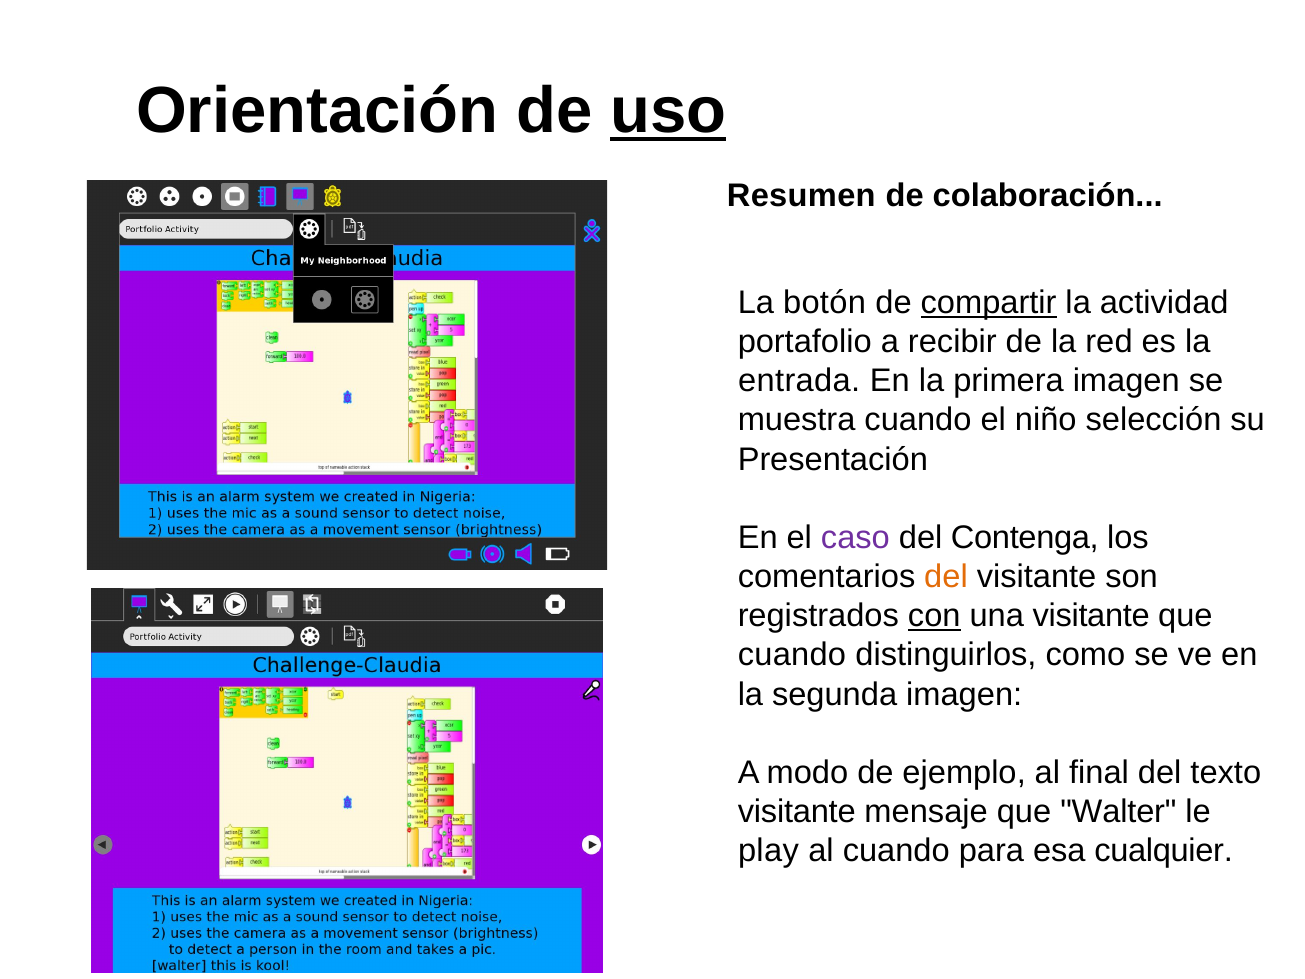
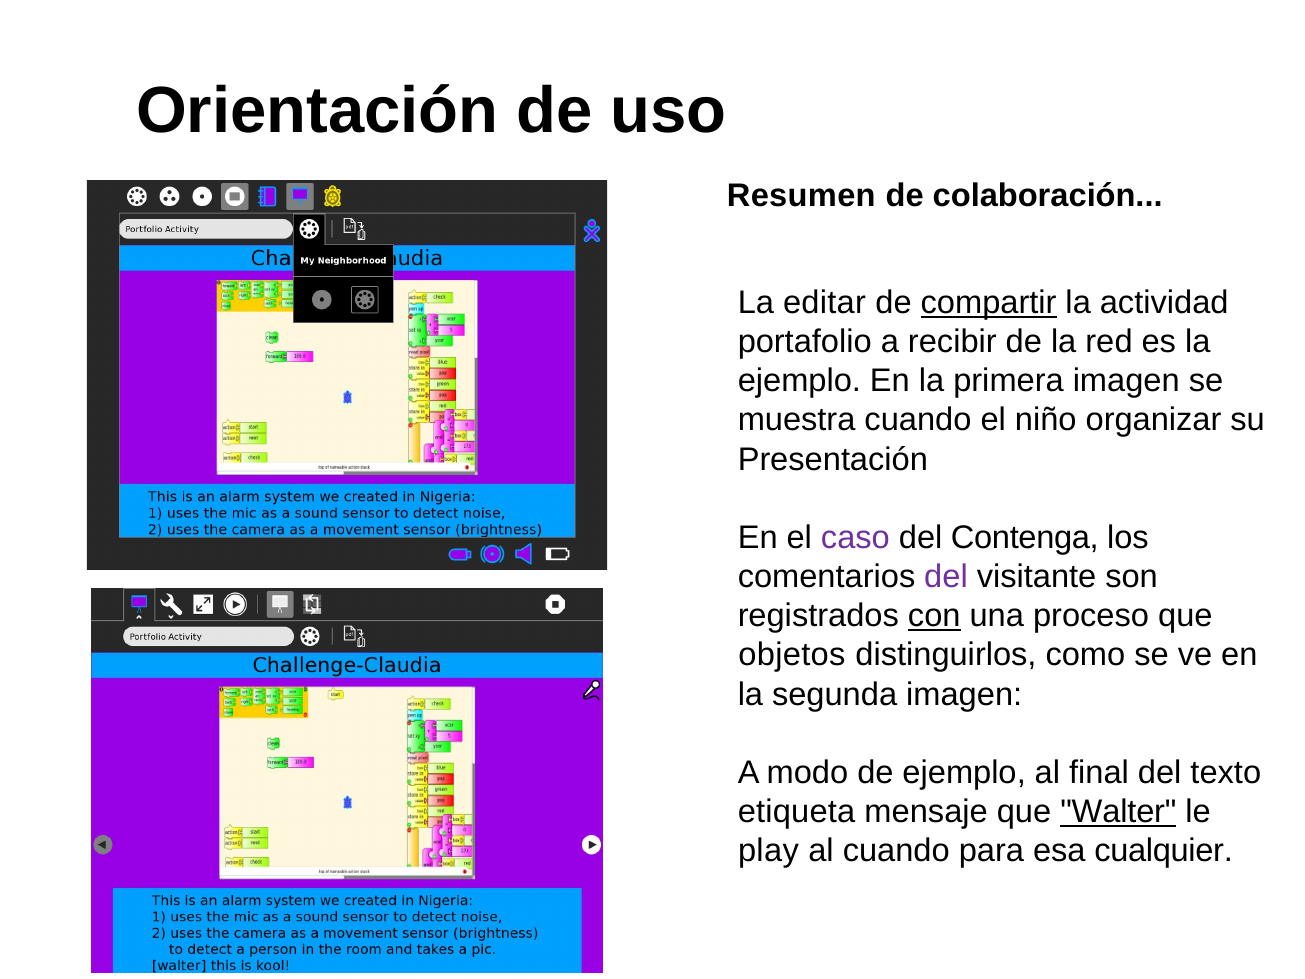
uso underline: present -> none (668, 111)
botón: botón -> editar (825, 303)
entrada: entrada -> ejemplo (799, 381)
selección: selección -> organizar (1154, 420)
del colour: orange -> purple (946, 577)
una visitante: visitante -> proceso (1091, 616)
cuando: cuando -> objetos (792, 655)
visitante: visitante -> etiqueta (797, 812)
Walter underline: none -> present (1118, 812)
